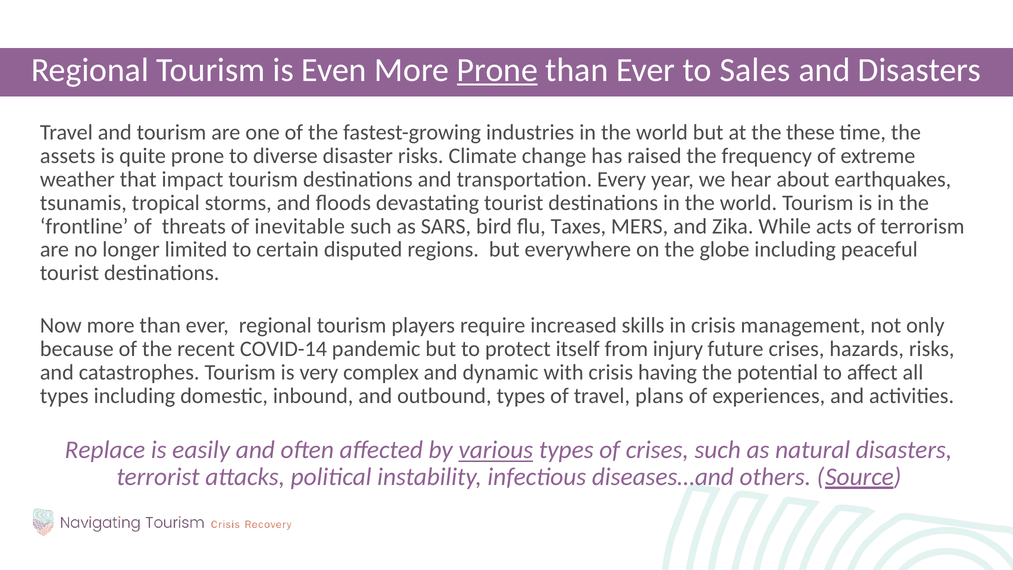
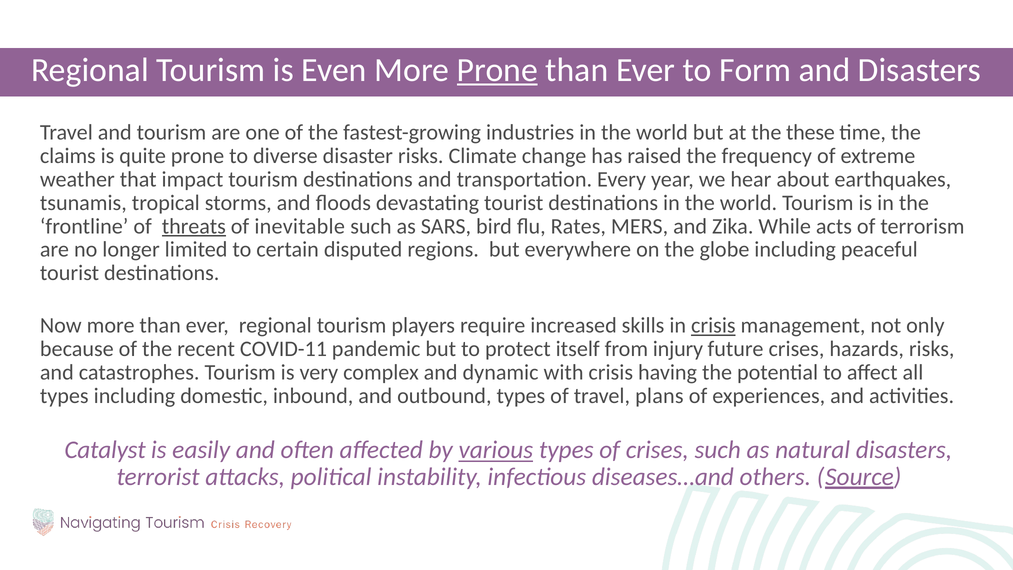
Sales: Sales -> Form (755, 70)
assets: assets -> claims (68, 156)
threats underline: none -> present (194, 226)
Taxes: Taxes -> Rates (578, 226)
crisis underline: none -> present (713, 326)
COVID-14: COVID-14 -> COVID-11 (283, 349)
Replace: Replace -> Catalyst (105, 450)
